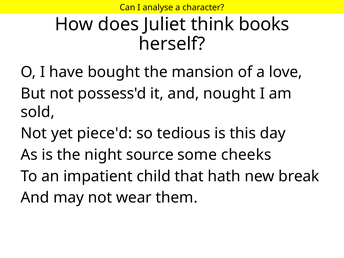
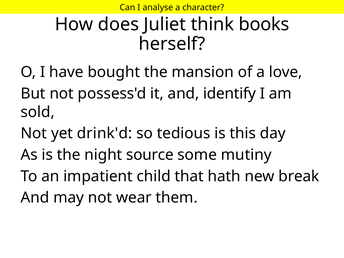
nought: nought -> identify (230, 94)
piece'd: piece'd -> drink'd (105, 133)
cheeks: cheeks -> mutiny (246, 155)
